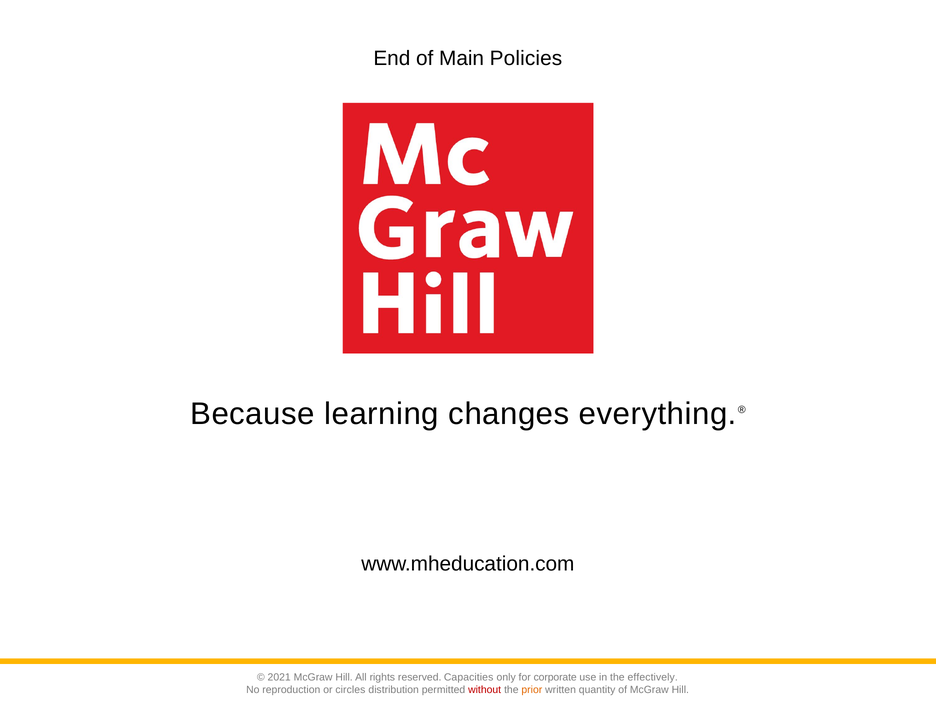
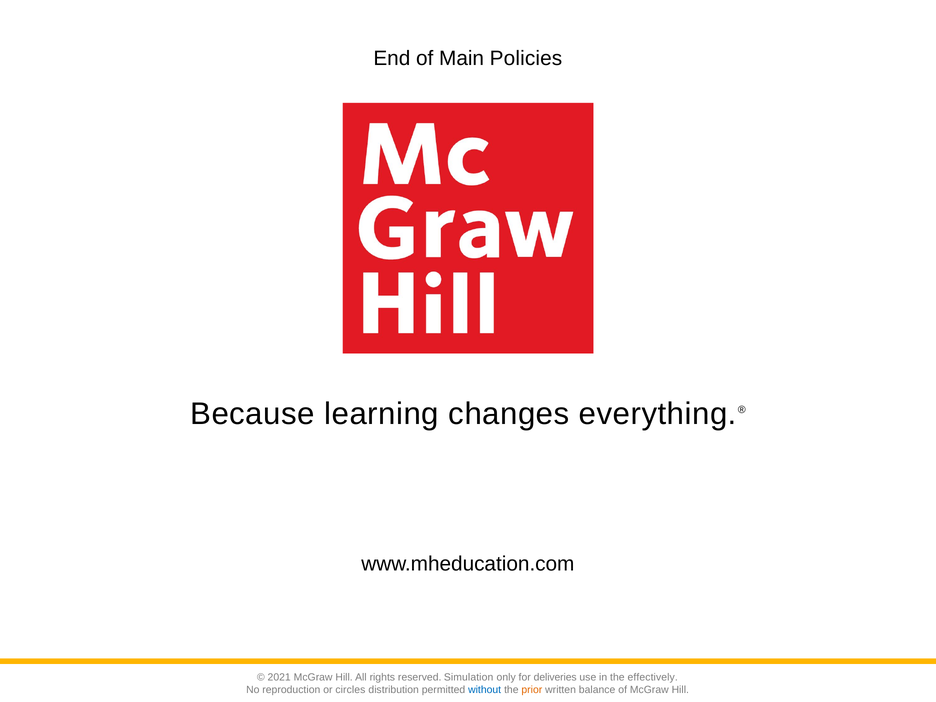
Capacities: Capacities -> Simulation (469, 677)
corporate: corporate -> deliveries (555, 677)
without colour: red -> blue (485, 690)
quantity: quantity -> balance (597, 690)
